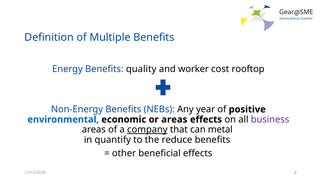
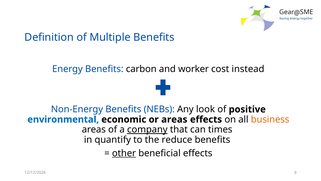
quality: quality -> carbon (141, 69)
rooftop: rooftop -> instead (248, 69)
year: year -> look (206, 109)
business colour: purple -> orange (270, 119)
metal: metal -> times (220, 129)
other underline: none -> present (124, 153)
